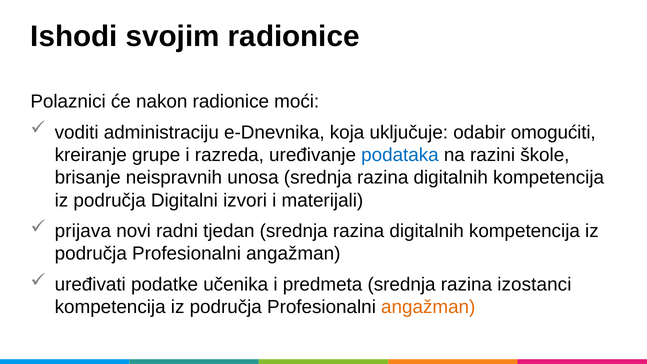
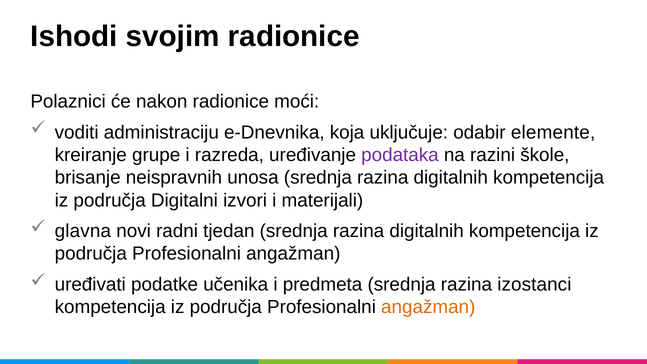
omogućiti: omogućiti -> elemente (553, 132)
podataka colour: blue -> purple (400, 155)
prijava: prijava -> glavna (83, 231)
